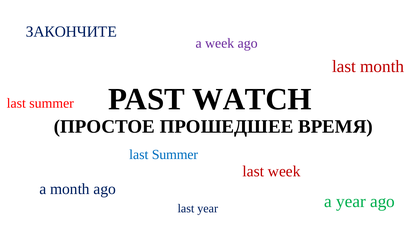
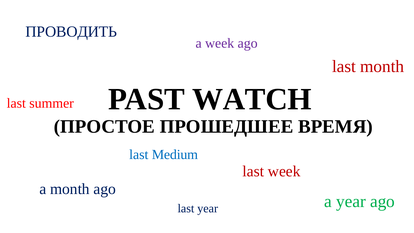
ЗАКОНЧИТЕ: ЗАКОНЧИТЕ -> ПРОВОДИТЬ (71, 32)
Summer: Summer -> Medium (175, 154)
